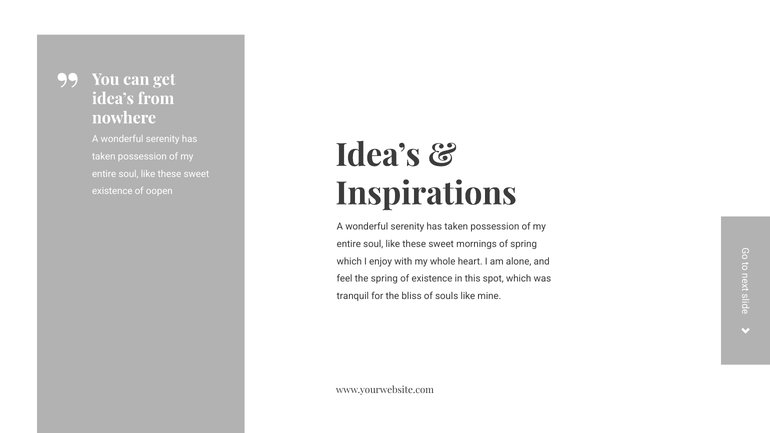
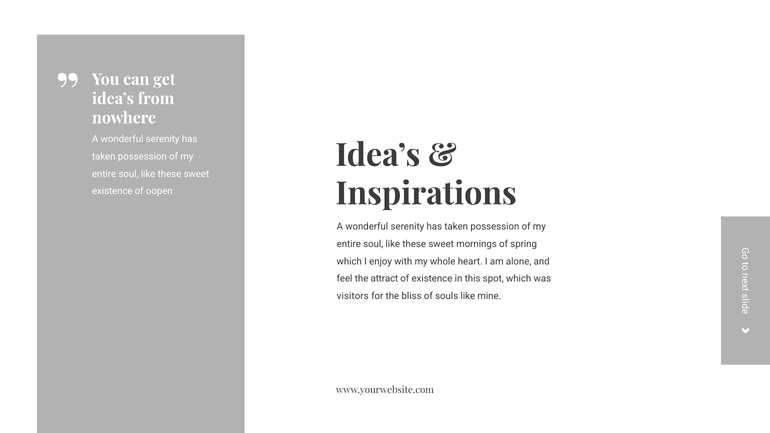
the spring: spring -> attract (384, 279)
tranquil: tranquil -> visitors (353, 296)
